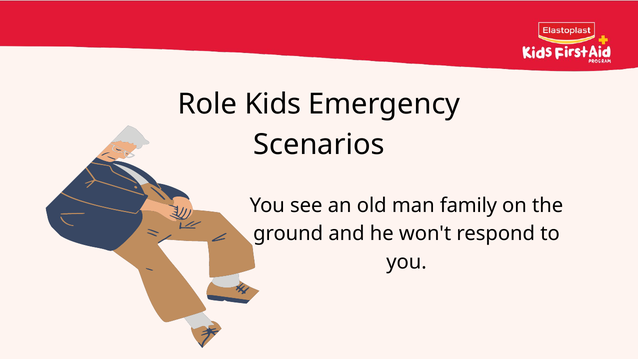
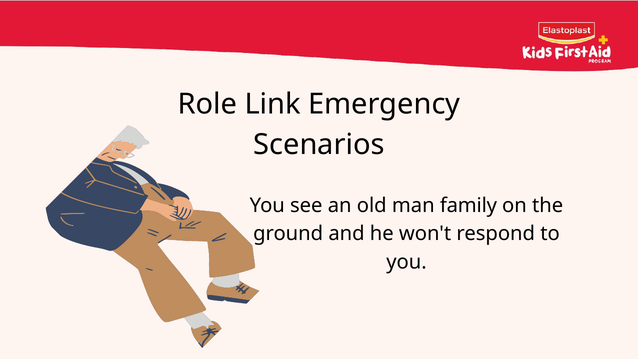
Kids: Kids -> Link (273, 104)
